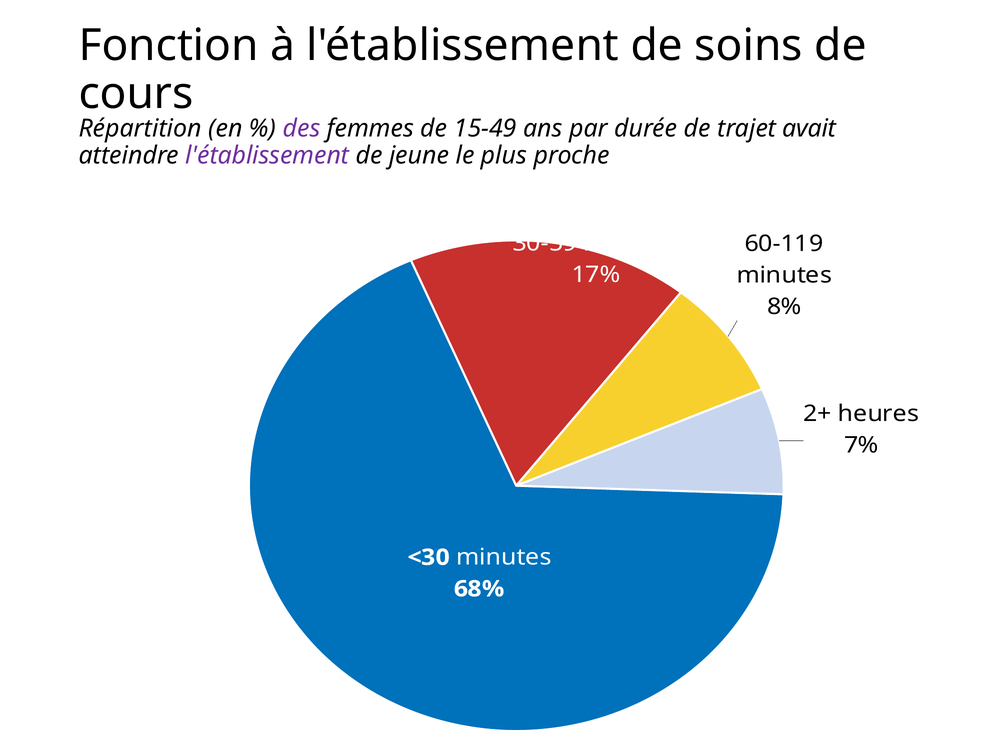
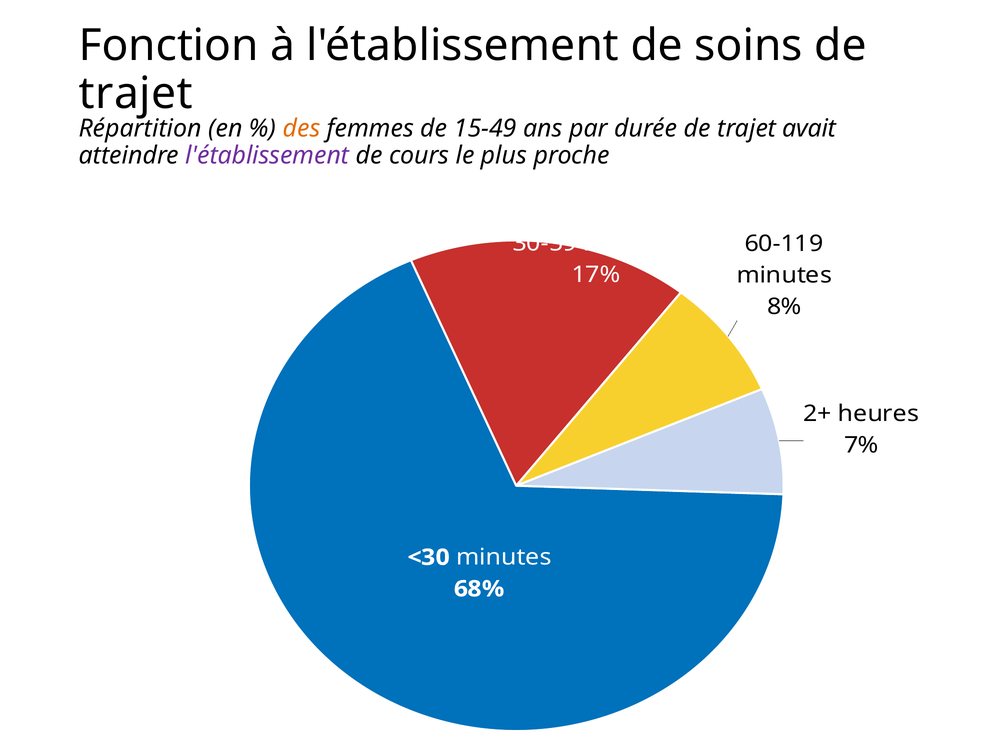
cours: cours -> trajet (136, 94)
des colour: purple -> orange (301, 129)
jeune: jeune -> cours (419, 156)
